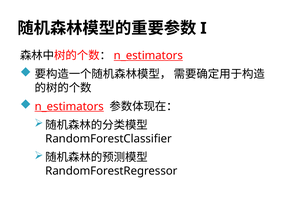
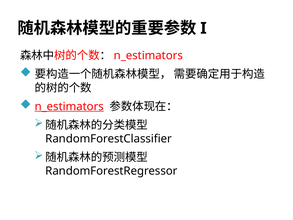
n_estimators underline: present -> none (148, 55)
